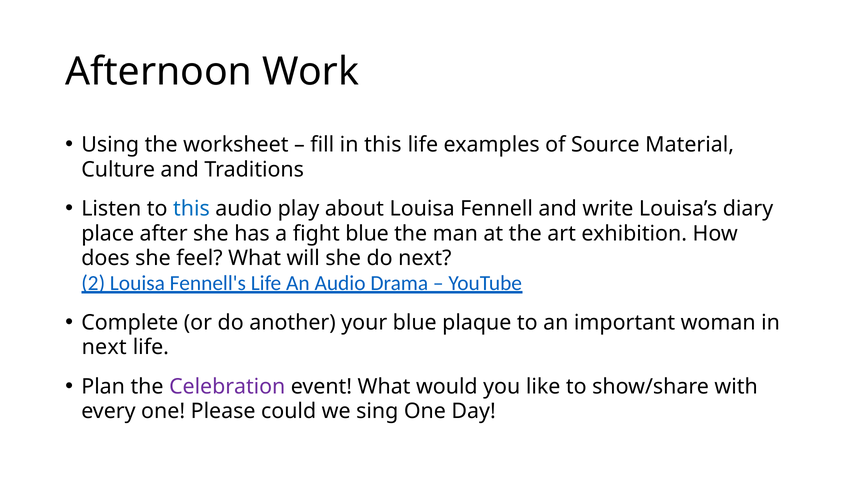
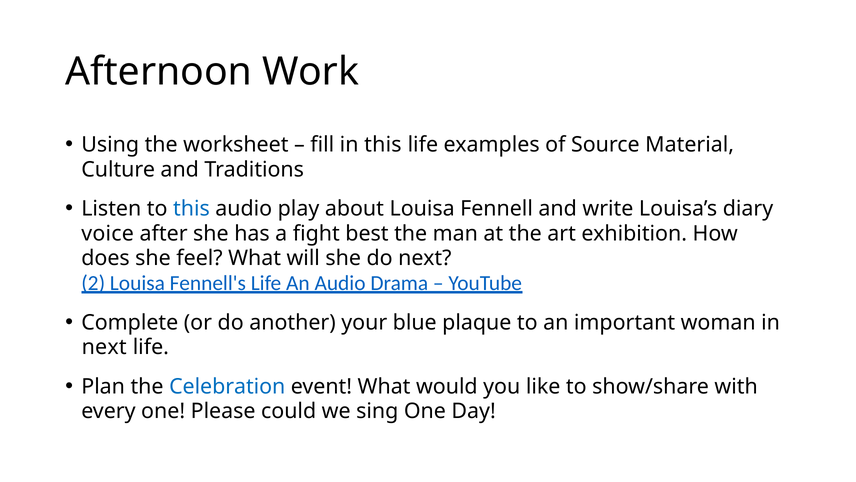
place: place -> voice (108, 233)
fight blue: blue -> best (367, 233)
Celebration colour: purple -> blue (227, 386)
